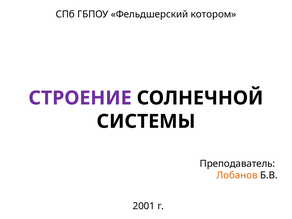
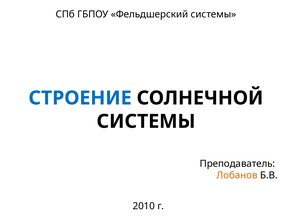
Фельдшерский котором: котором -> системы (213, 14)
СТРОЕНИЕ colour: purple -> blue (80, 98)
2001: 2001 -> 2010 (144, 206)
